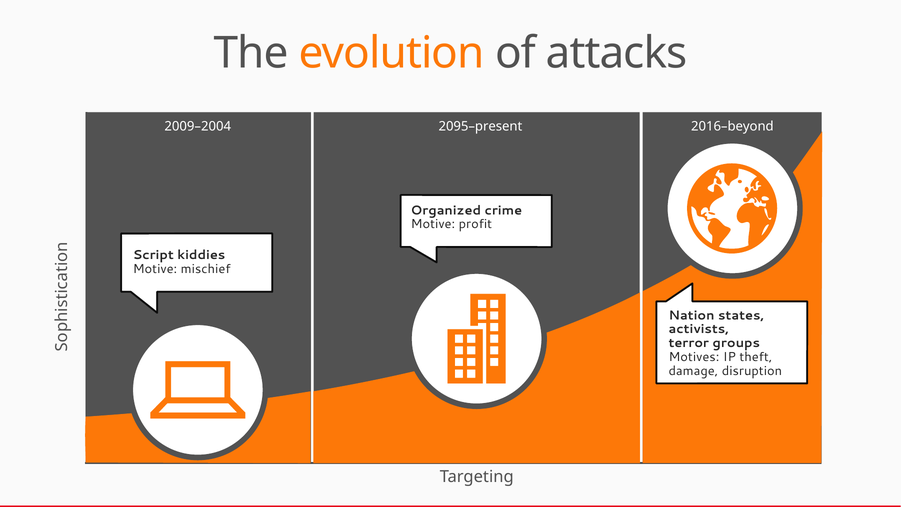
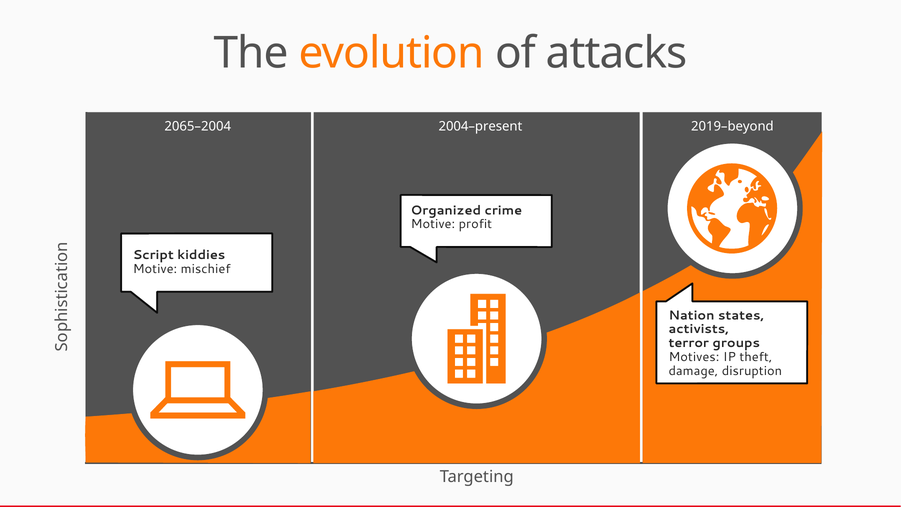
2095–present: 2095–present -> 2004–present (480, 126)
2009–2004: 2009–2004 -> 2065–2004 (198, 126)
2016–beyond: 2016–beyond -> 2019–beyond (732, 126)
